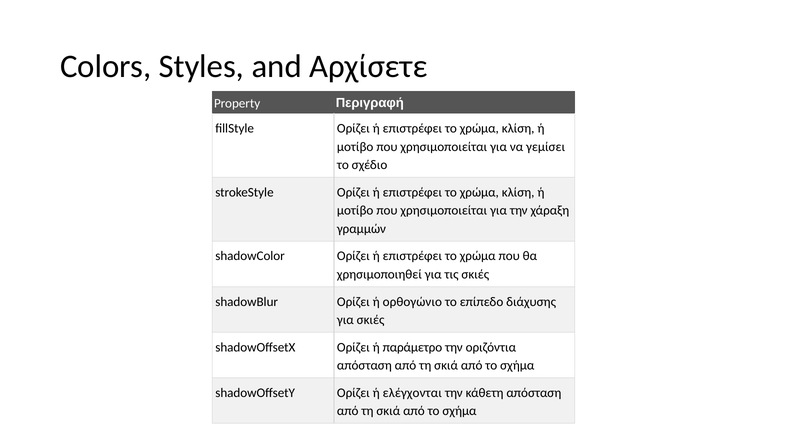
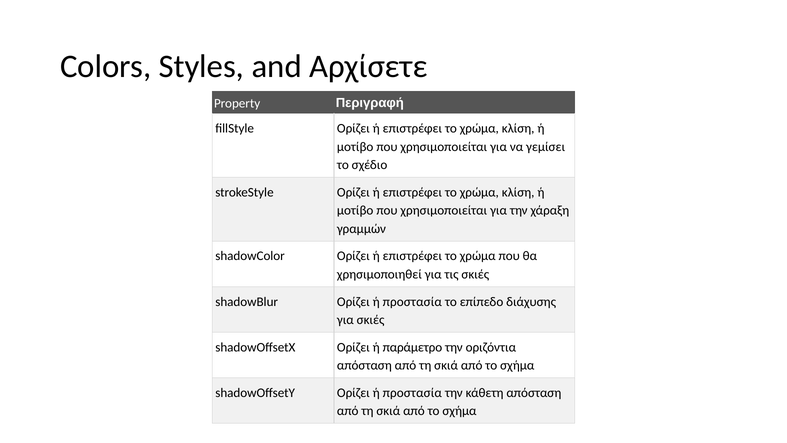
shadowBlur Ορίζει ή ορθογώνιο: ορθογώνιο -> προστασία (412, 301)
shadowOffsetY Ορίζει ή ελέγχονται: ελέγχονται -> προστασία (412, 392)
